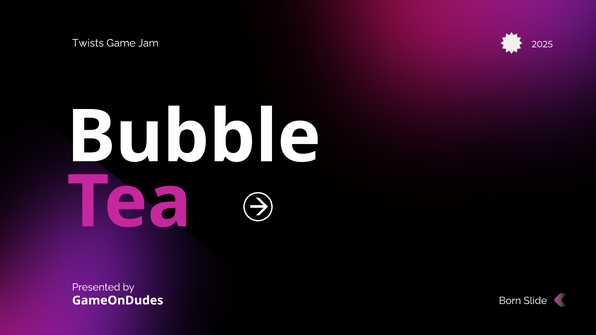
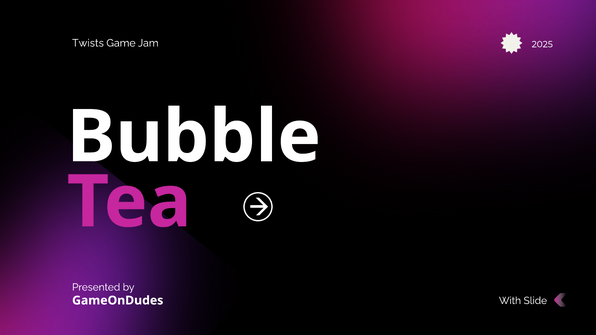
Born: Born -> With (510, 301)
